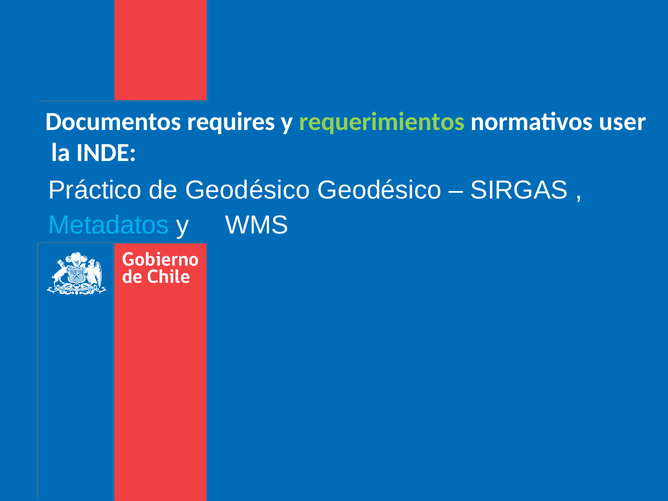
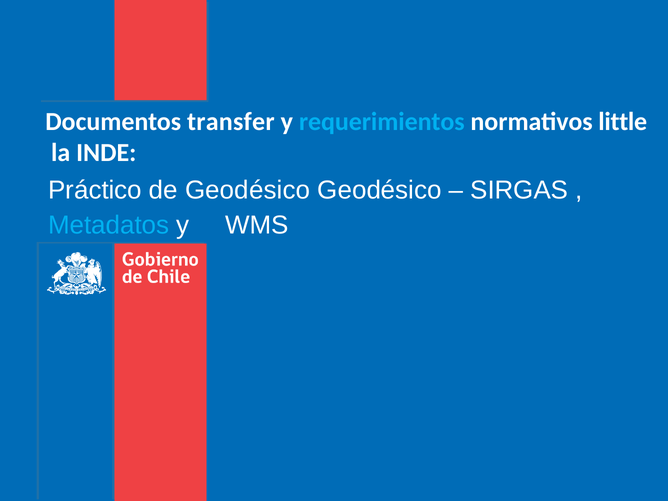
requires: requires -> transfer (231, 122)
requerimientos colour: light green -> light blue (382, 122)
user: user -> little (623, 122)
